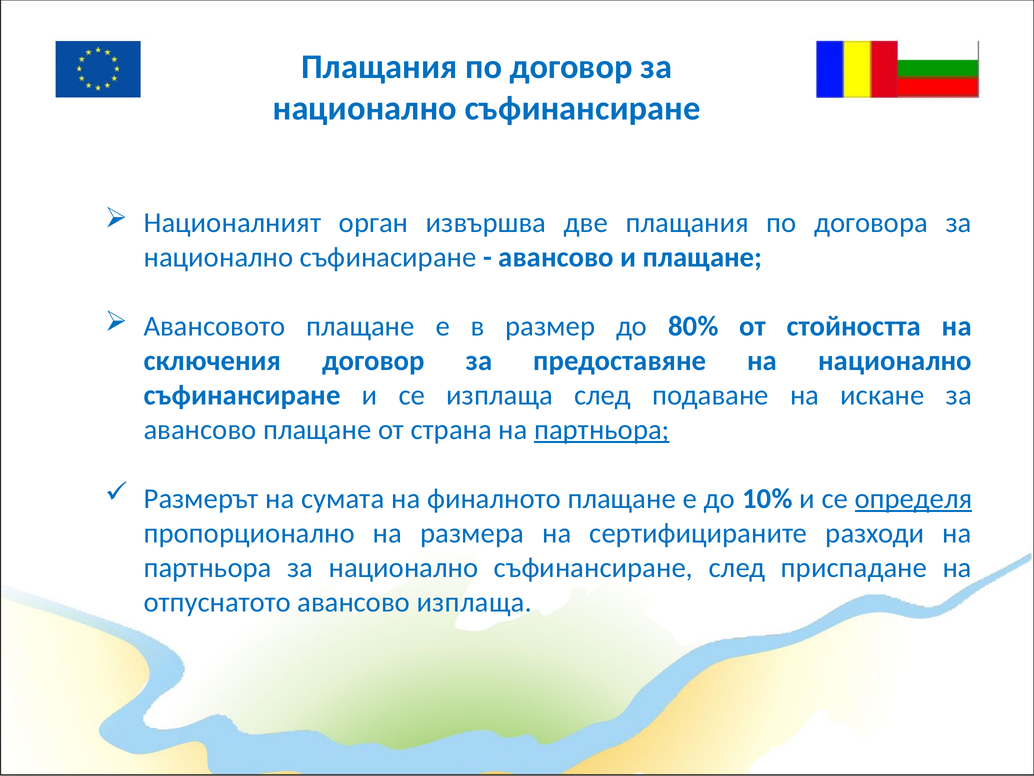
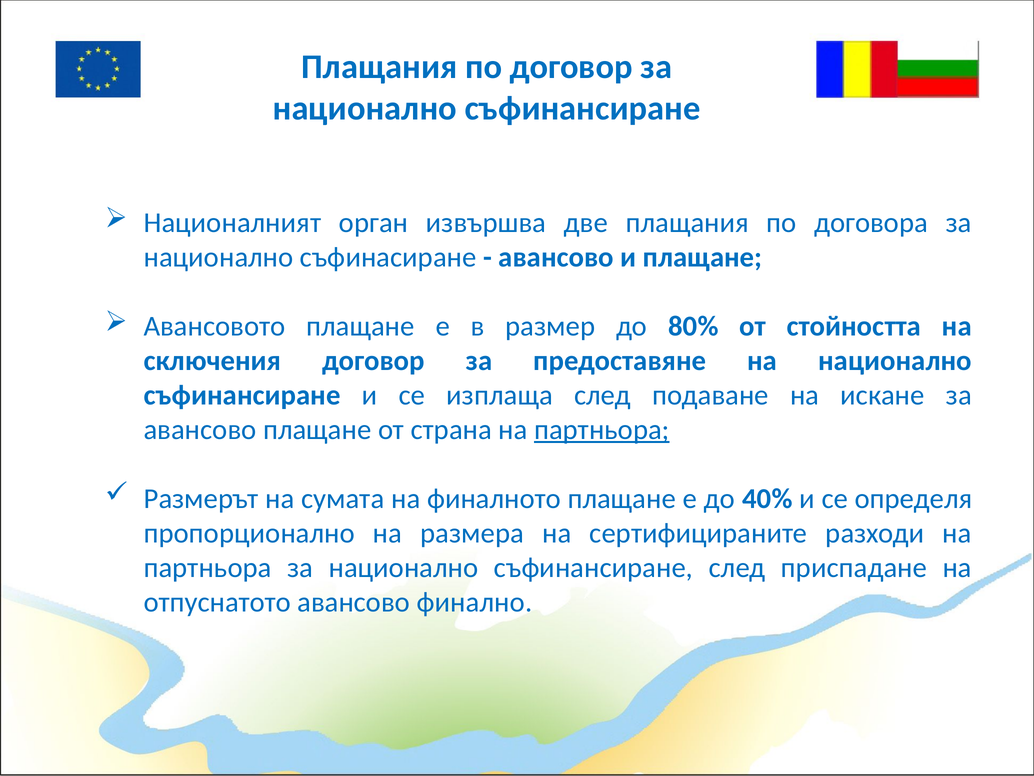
10%: 10% -> 40% (767, 498)
определя underline: present -> none (914, 498)
авансово изплаща: изплаща -> финално (474, 602)
